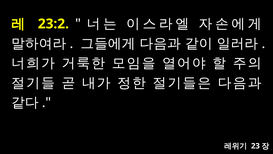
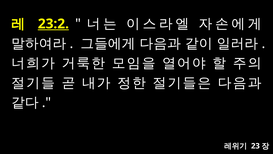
23:2 underline: none -> present (53, 24)
